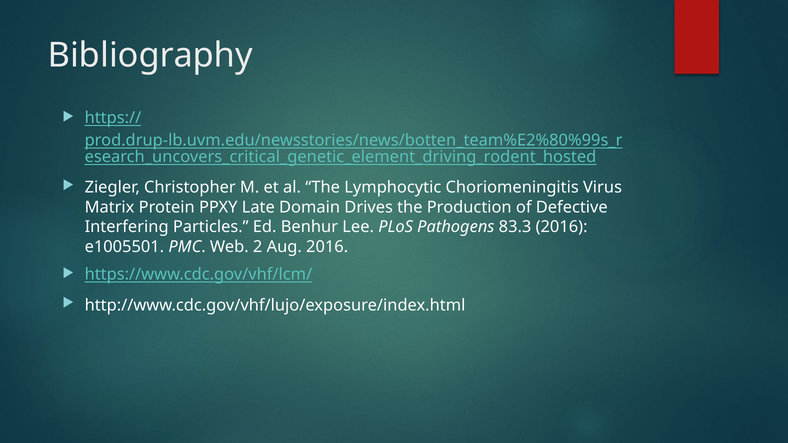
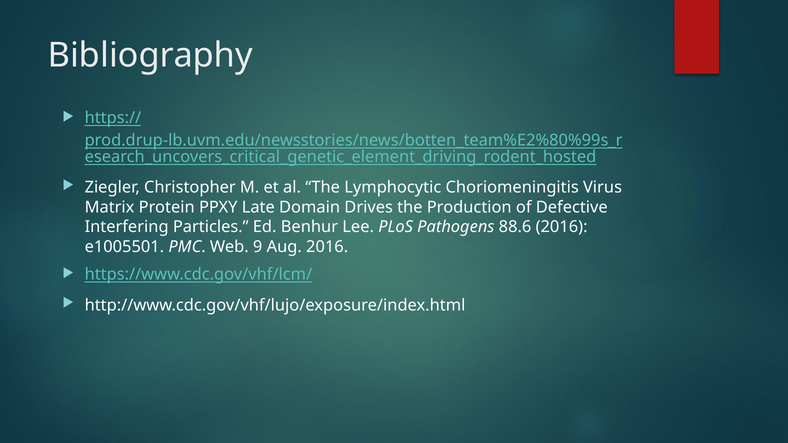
83.3: 83.3 -> 88.6 (515, 227)
2: 2 -> 9 (258, 247)
